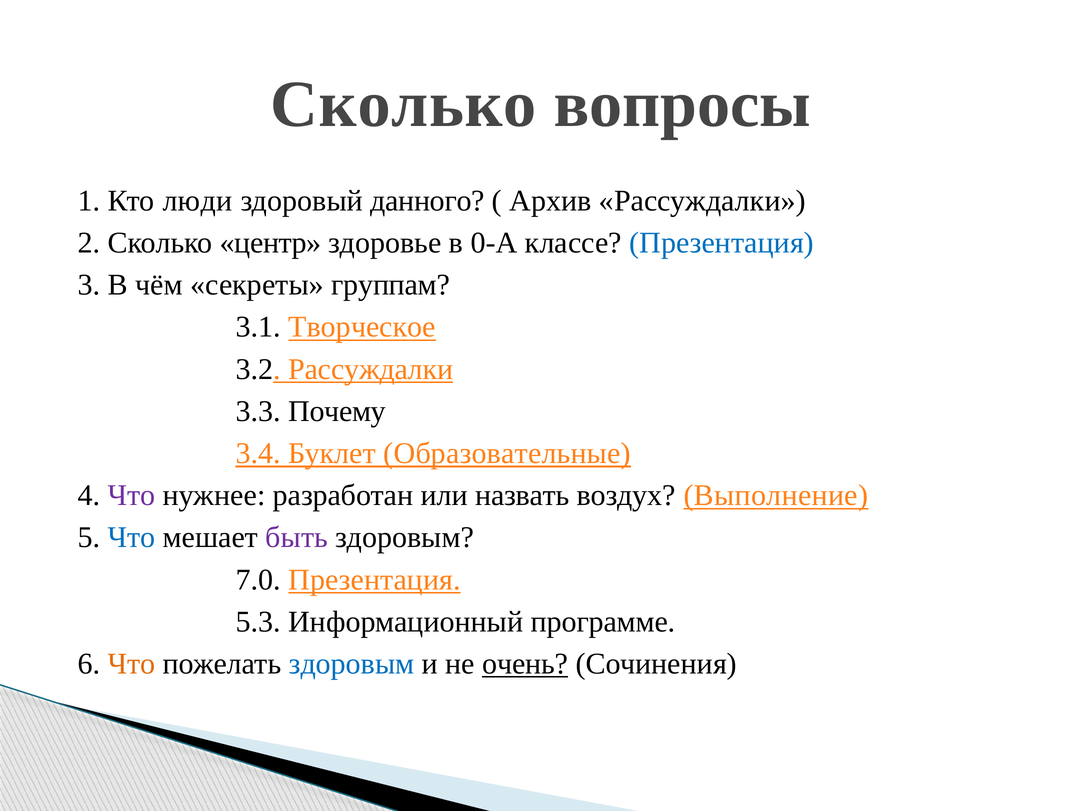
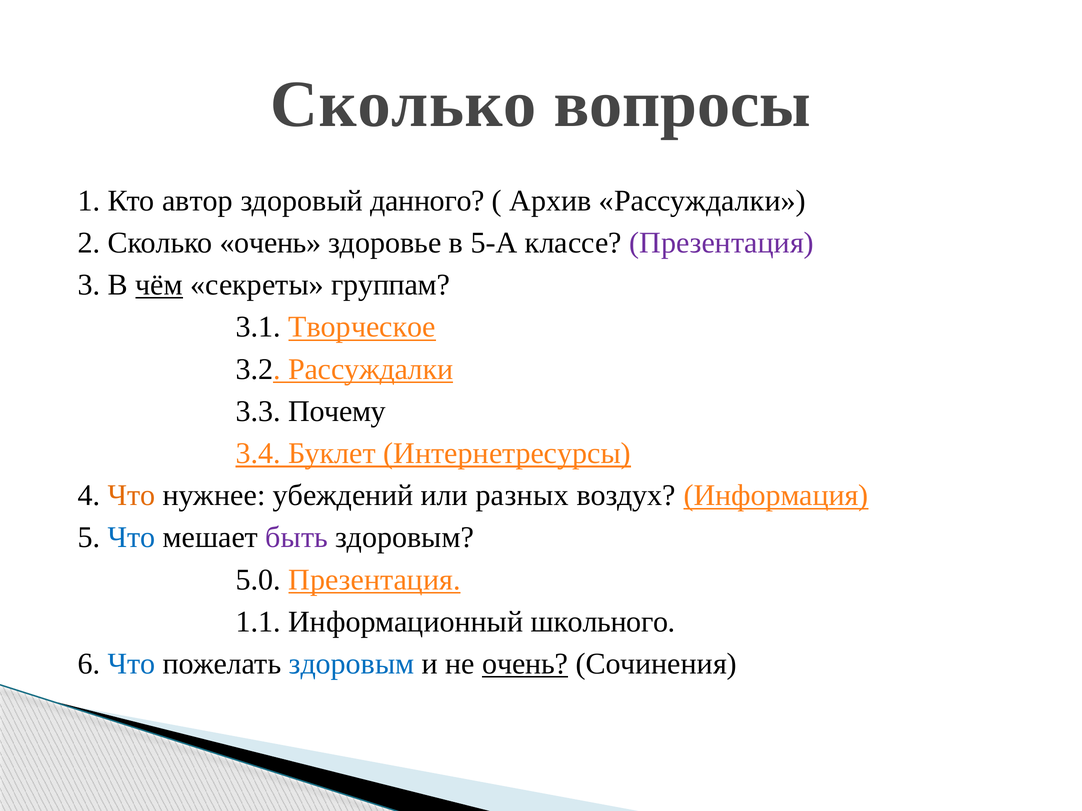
люди: люди -> автор (198, 201)
Сколько центр: центр -> очень (271, 243)
0-А: 0-А -> 5-А (494, 243)
Презентация colour: blue -> purple (722, 243)
чём underline: none -> present (159, 285)
Образовательные: Образовательные -> Интернетресурсы (507, 454)
Что colour: purple -> orange (132, 496)
разработан: разработан -> убеждений (343, 496)
назвать: назвать -> разных (522, 496)
Выполнение: Выполнение -> Информация (776, 496)
7.0: 7.0 -> 5.0 (258, 580)
5.3: 5.3 -> 1.1 (258, 622)
программе: программе -> школьного (603, 622)
Что colour: orange -> blue (132, 664)
